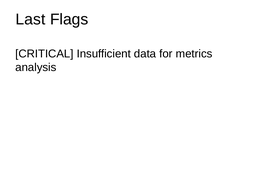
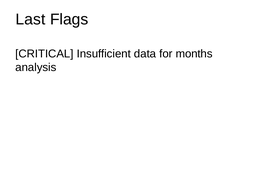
metrics: metrics -> months (194, 54)
